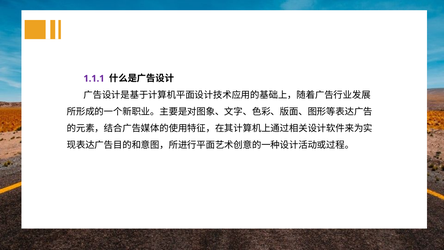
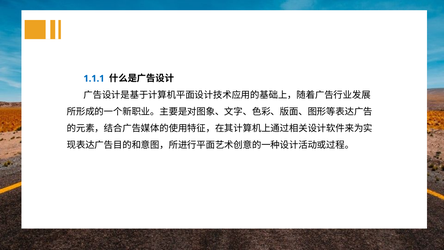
1.1.1 colour: purple -> blue (94, 78)
